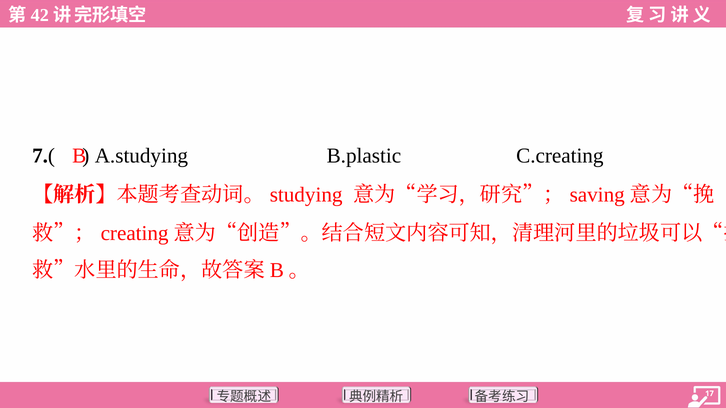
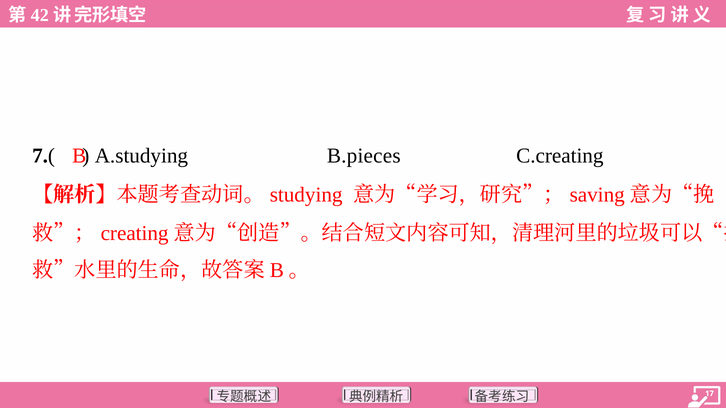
B.plastic: B.plastic -> B.pieces (364, 156)
